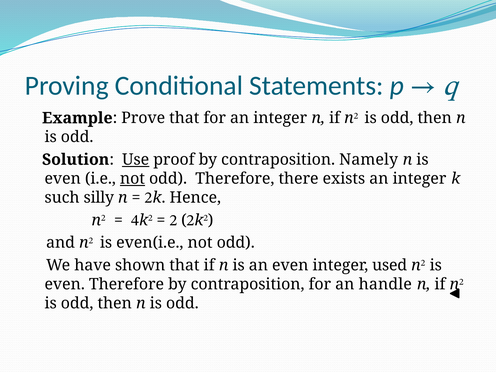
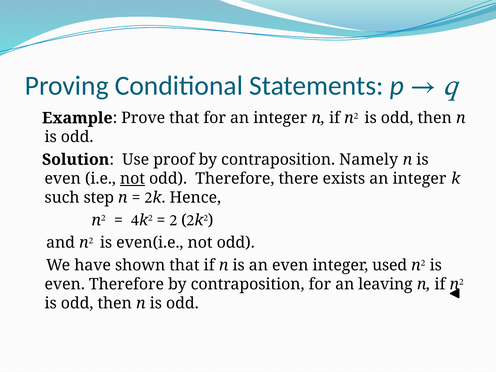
Use underline: present -> none (136, 160)
silly: silly -> step (99, 198)
handle: handle -> leaving (385, 284)
